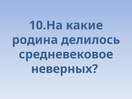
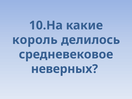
родина: родина -> король (35, 40)
